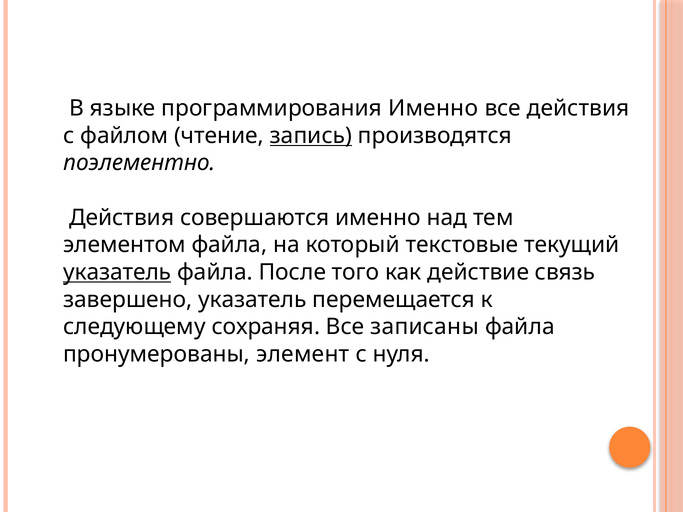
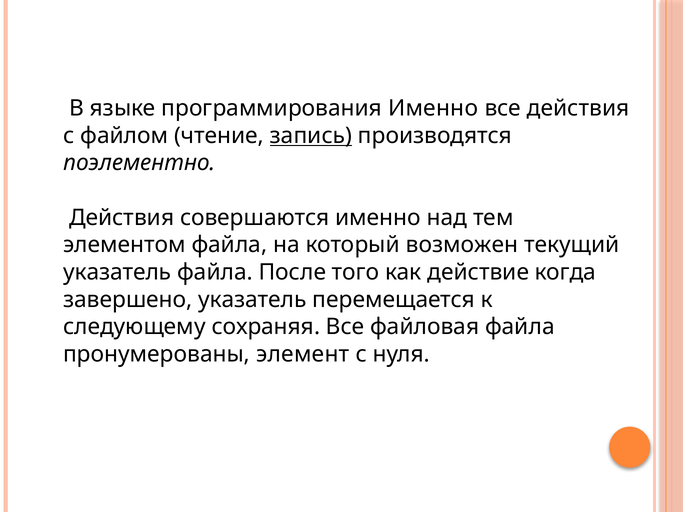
текстовые: текстовые -> возможен (462, 245)
указатель underline: present -> none (117, 272)
связь: связь -> когда (565, 272)
записаны: записаны -> файловая (425, 327)
